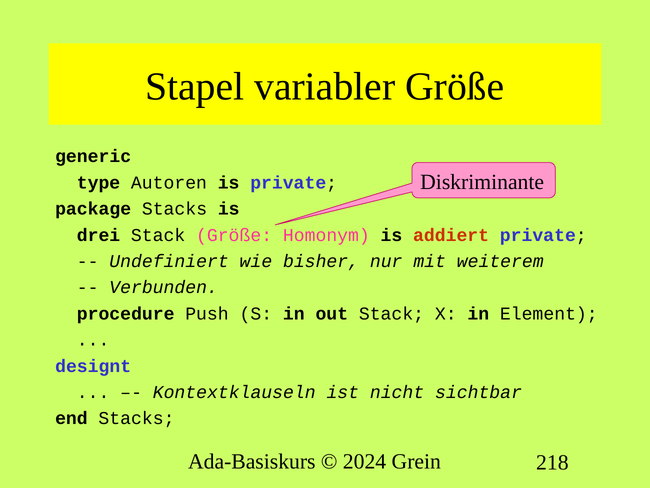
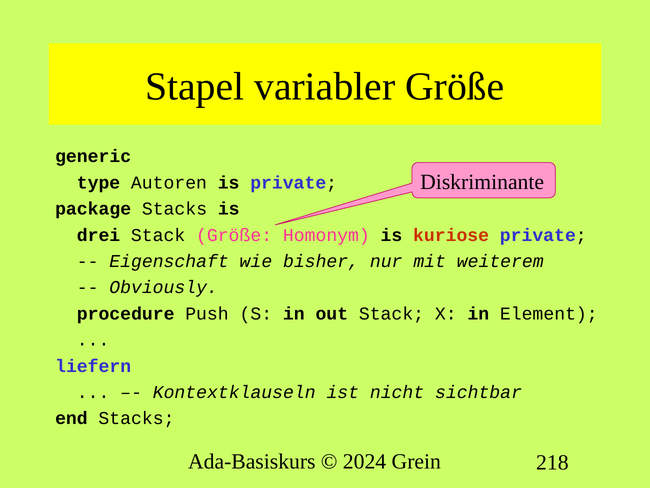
addiert: addiert -> kuriose (451, 235)
Undefiniert: Undefiniert -> Eigenschaft (169, 261)
Verbunden: Verbunden -> Obviously (164, 287)
designt: designt -> liefern (93, 366)
